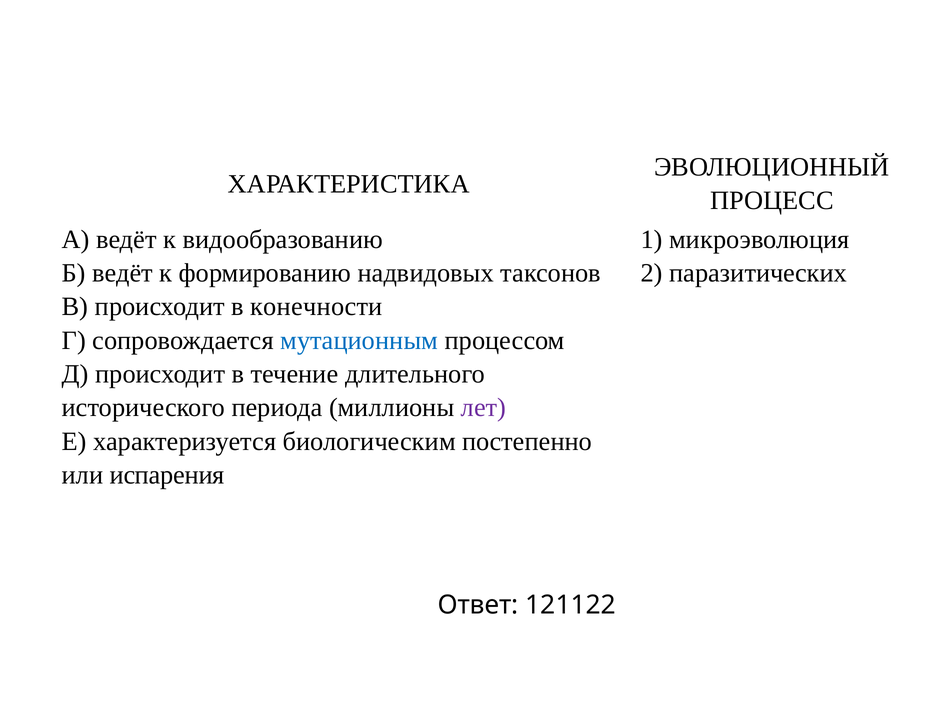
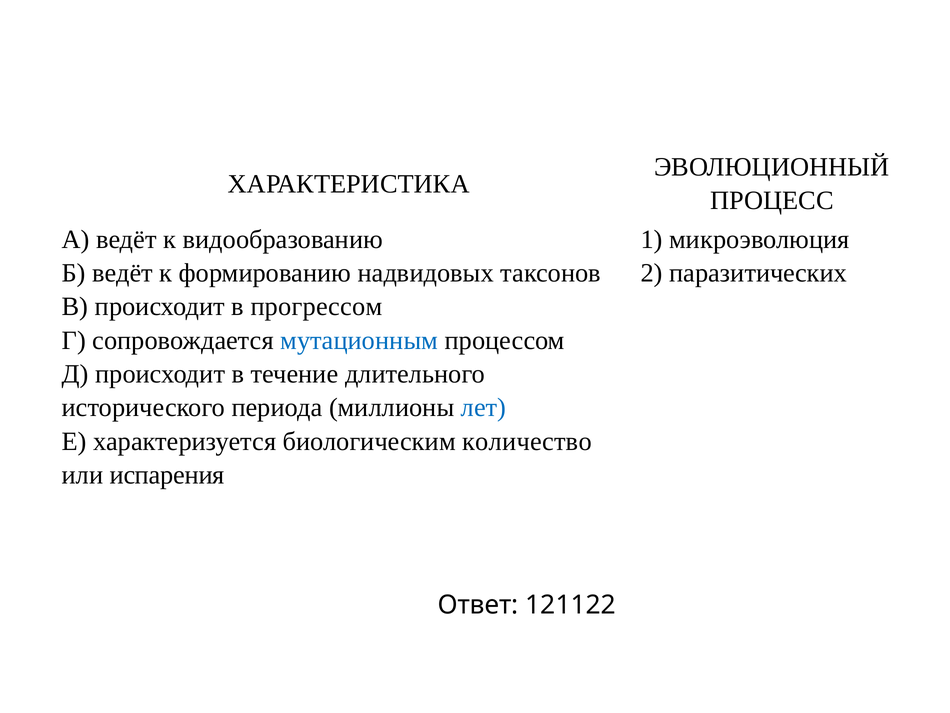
конечности: конечности -> прогрессом (316, 307)
лет colour: purple -> blue (484, 407)
постепенно: постепенно -> количество (527, 441)
